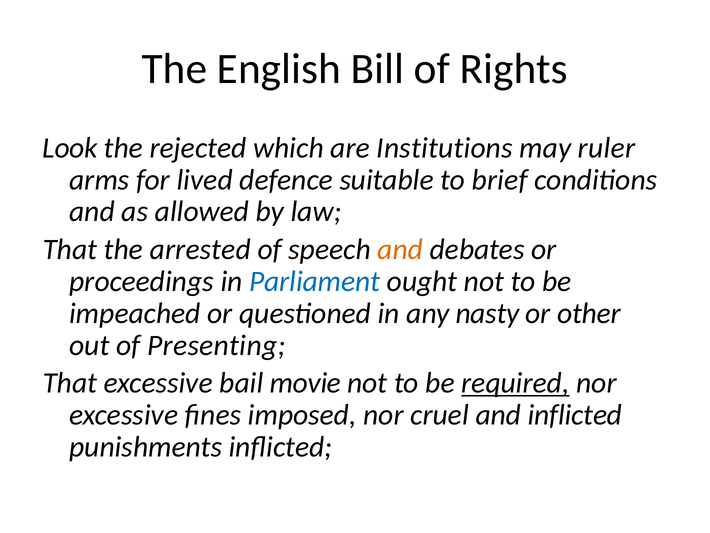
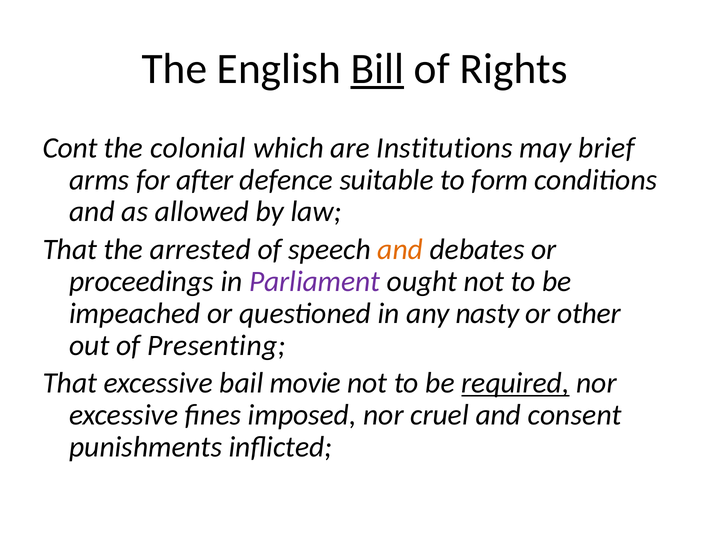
Bill underline: none -> present (377, 69)
Look: Look -> Cont (70, 148)
rejected: rejected -> colonial (198, 148)
ruler: ruler -> brief (607, 148)
lived: lived -> after (205, 180)
brief: brief -> form (500, 180)
Parliament colour: blue -> purple (315, 281)
and inflicted: inflicted -> consent (575, 415)
